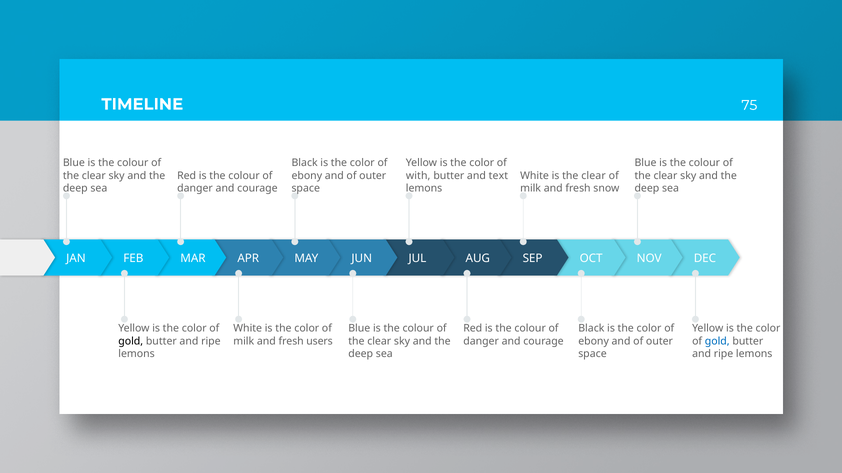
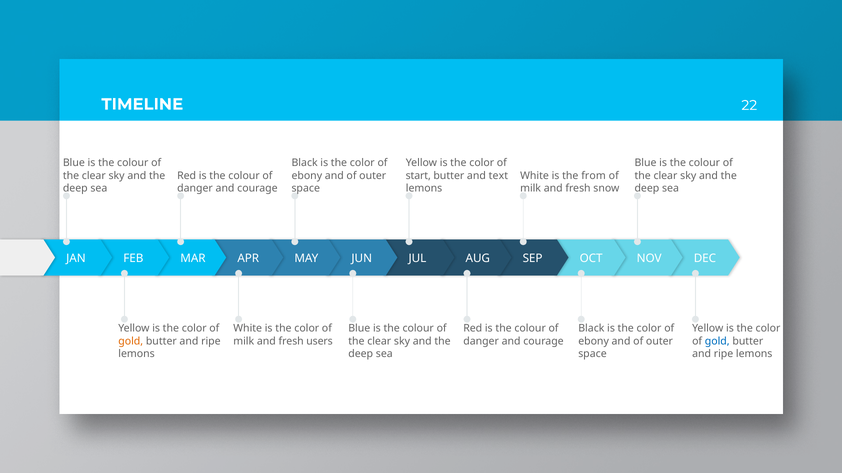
75: 75 -> 22 (749, 105)
with: with -> start (418, 176)
is the clear: clear -> from (594, 176)
gold colour: black -> orange (131, 342)
